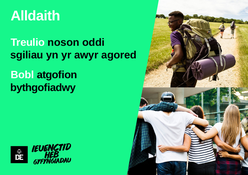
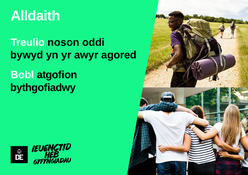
sgiliau: sgiliau -> bywyd (27, 55)
